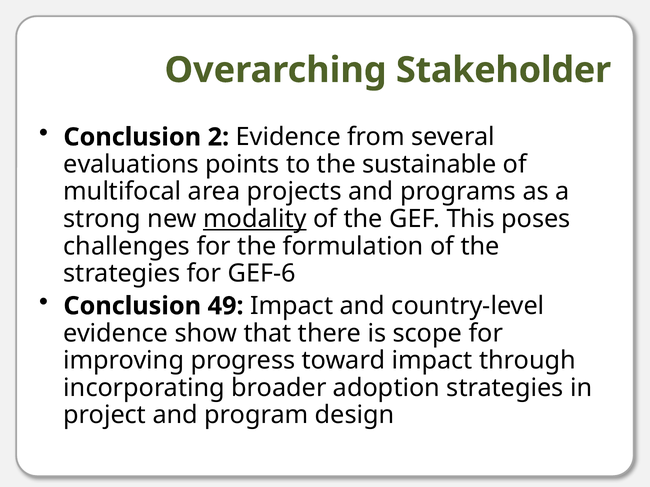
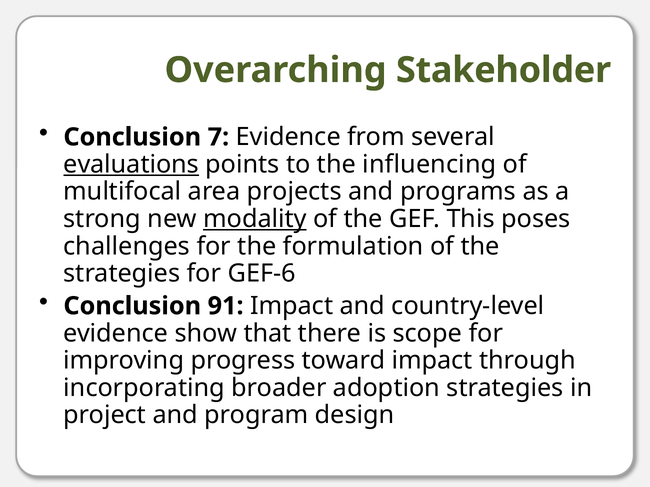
2: 2 -> 7 (218, 137)
evaluations underline: none -> present (131, 165)
sustainable: sustainable -> influencing (429, 165)
49: 49 -> 91 (226, 306)
